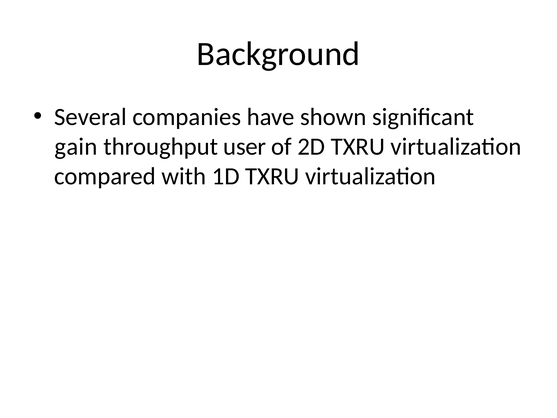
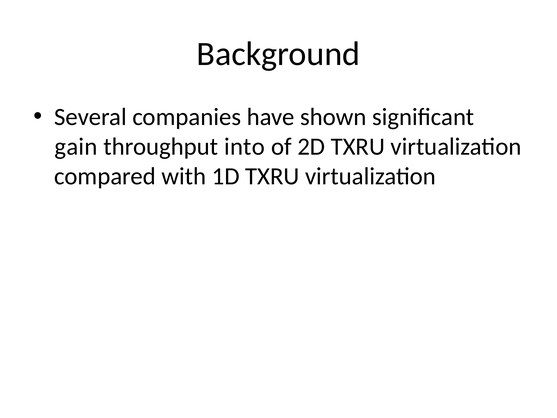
user: user -> into (244, 147)
